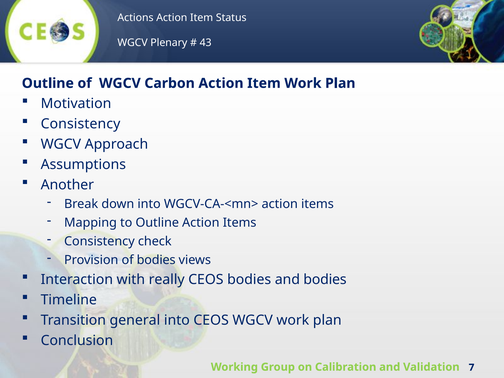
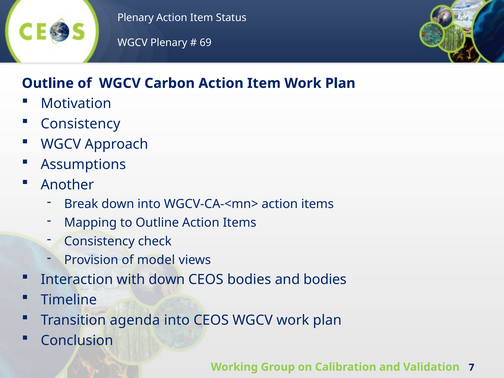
Actions: Actions -> Plenary (136, 18)
43: 43 -> 69 (206, 43)
of bodies: bodies -> model (156, 260)
with really: really -> down (167, 280)
general: general -> agenda (135, 320)
